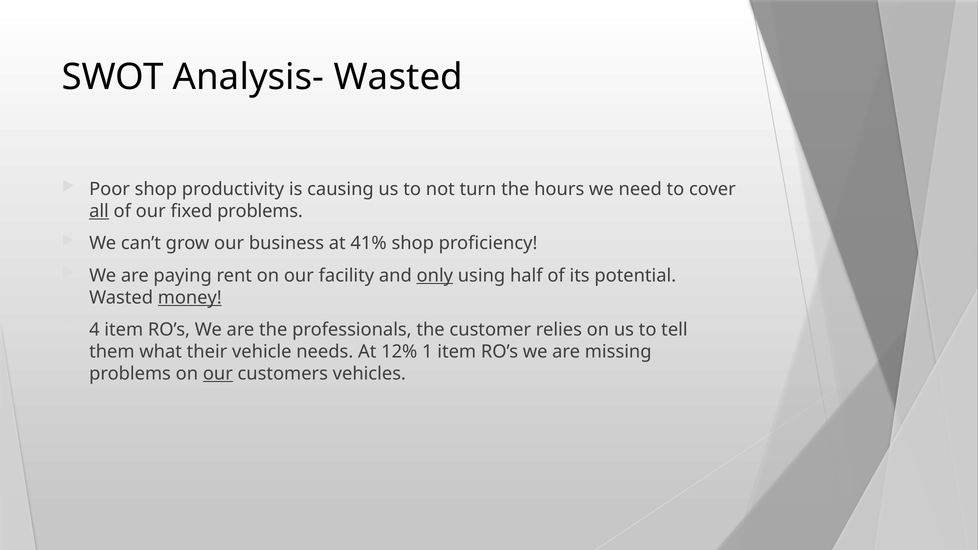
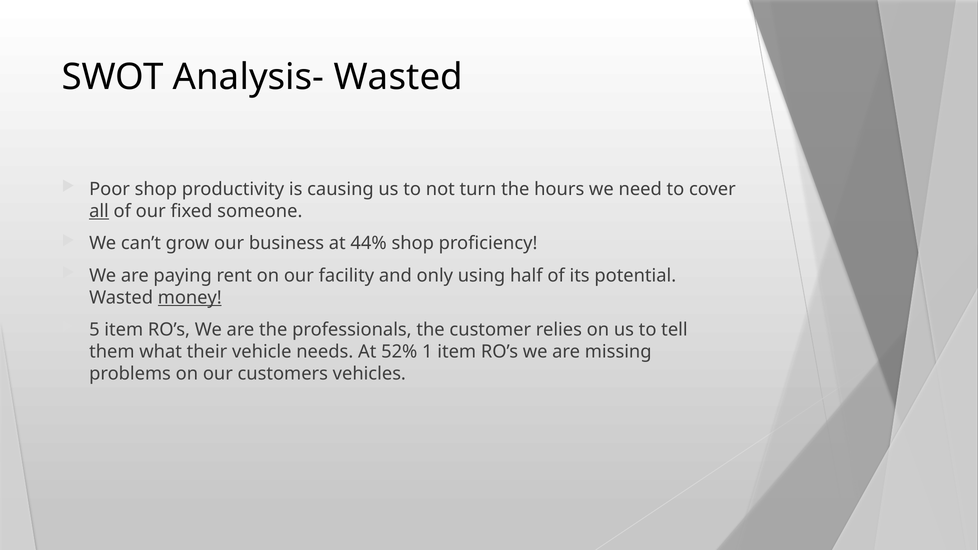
fixed problems: problems -> someone (260, 211)
41%: 41% -> 44% (369, 243)
only underline: present -> none (435, 276)
4: 4 -> 5 (94, 330)
12%: 12% -> 52% (399, 352)
our underline: present -> none (218, 374)
